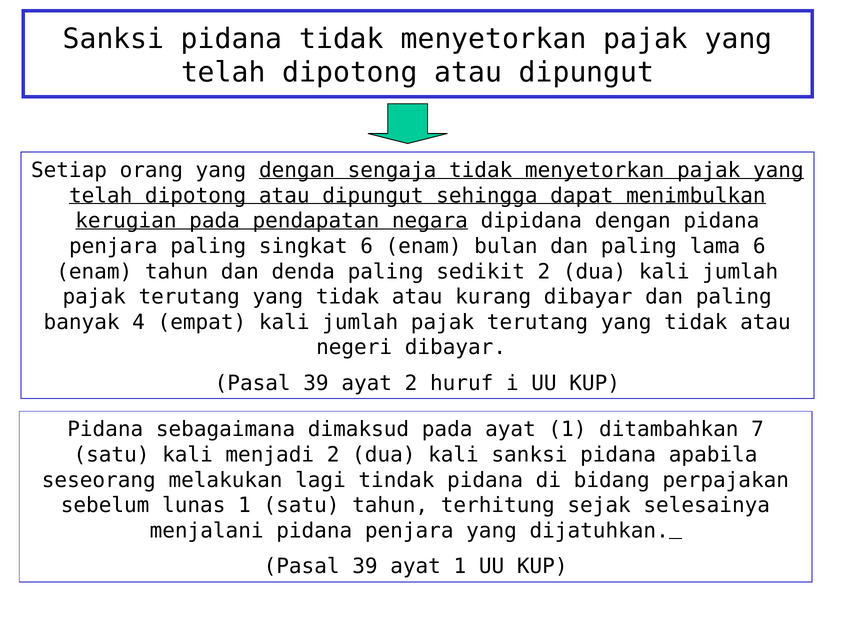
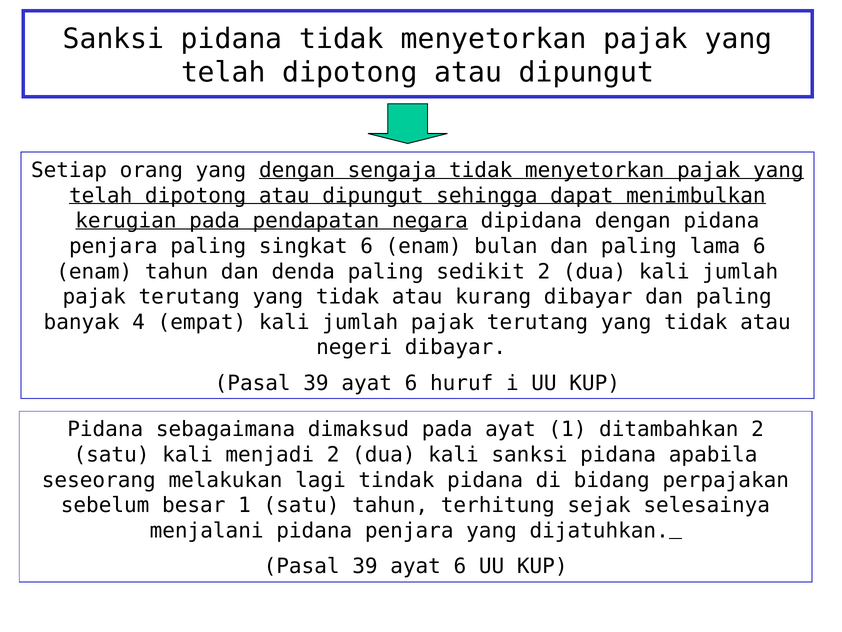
2: 2 -> 6 (411, 383)
ditambahkan 7: 7 -> 2 (757, 429)
lunas: lunas -> besar (194, 505)
1: 1 -> 6 (460, 566)
